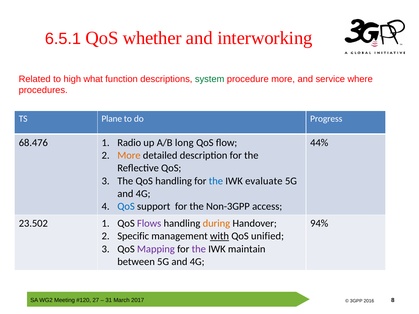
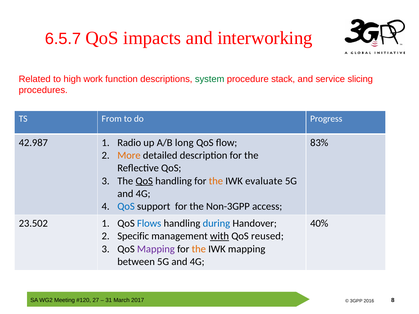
6.5.1: 6.5.1 -> 6.5.7 (63, 39)
whether: whether -> impacts (152, 38)
what: what -> work (93, 79)
procedure more: more -> stack (283, 79)
where: where -> slicing (360, 79)
Plane: Plane -> From (112, 119)
68.476: 68.476 -> 42.987 (33, 143)
44%: 44% -> 83% (319, 143)
QoS underline: none -> present (144, 181)
the colour: blue -> orange (216, 181)
Flows colour: purple -> blue (149, 224)
during colour: orange -> blue (216, 224)
94%: 94% -> 40% (319, 224)
unified: unified -> reused (267, 236)
the colour: purple -> orange (199, 249)
IWK maintain: maintain -> mapping (247, 249)
